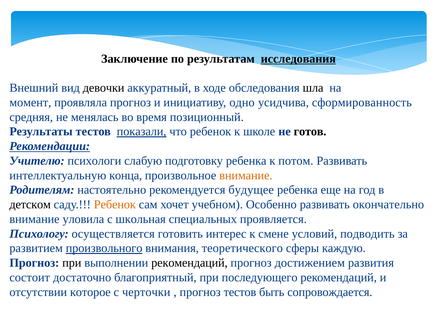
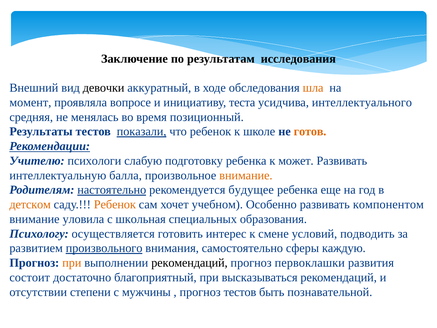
исследования underline: present -> none (298, 59)
шла colour: black -> orange (313, 88)
проявляла прогноз: прогноз -> вопросе (131, 102)
одно: одно -> теста (242, 102)
сформированность: сформированность -> интеллектуального (362, 102)
готов colour: black -> orange (310, 132)
потом: потом -> может (296, 161)
конца: конца -> балла (126, 175)
настоятельно underline: none -> present (112, 190)
детском colour: black -> orange (30, 204)
окончательно: окончательно -> компонентом (388, 204)
проявляется: проявляется -> образования (273, 219)
теоретического: теоретического -> самостоятельно (242, 248)
при colour: black -> orange (72, 263)
достижением: достижением -> первоклашки (310, 263)
последующего: последующего -> высказываться (260, 277)
которое: которое -> степени (90, 292)
черточки: черточки -> мужчины (146, 292)
сопровождается: сопровождается -> познавательной (330, 292)
